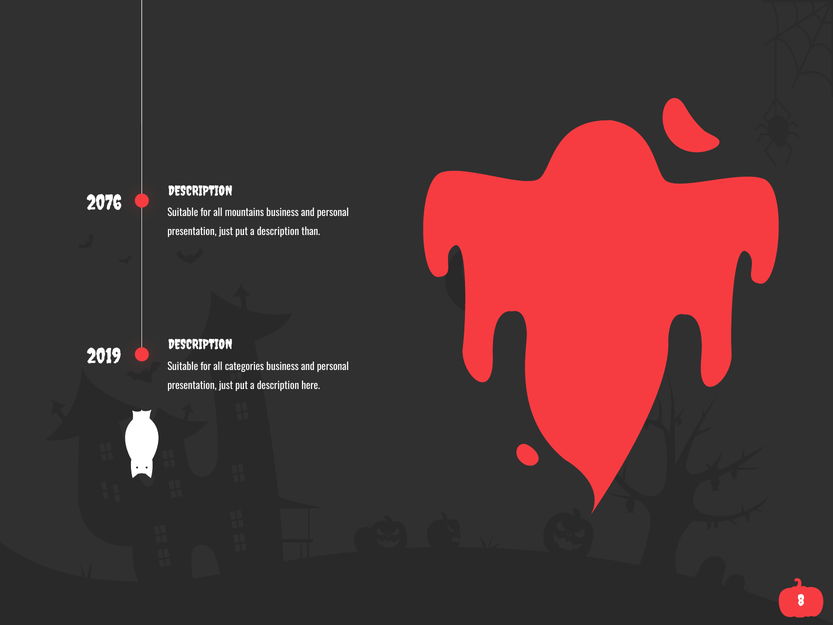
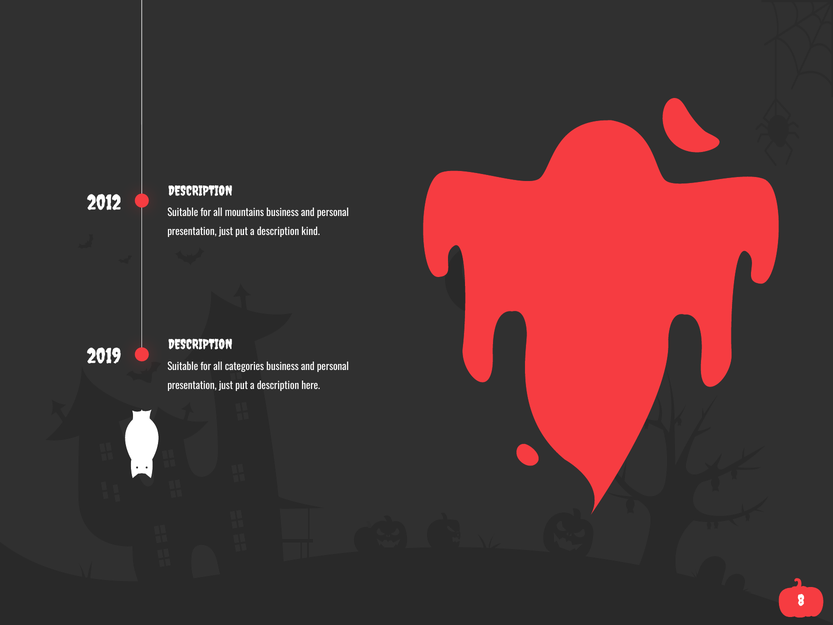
2076: 2076 -> 2012 (104, 203)
than: than -> kind (311, 232)
